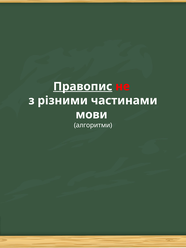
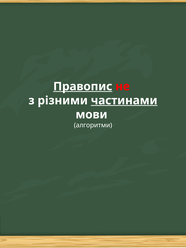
частинами underline: none -> present (124, 101)
